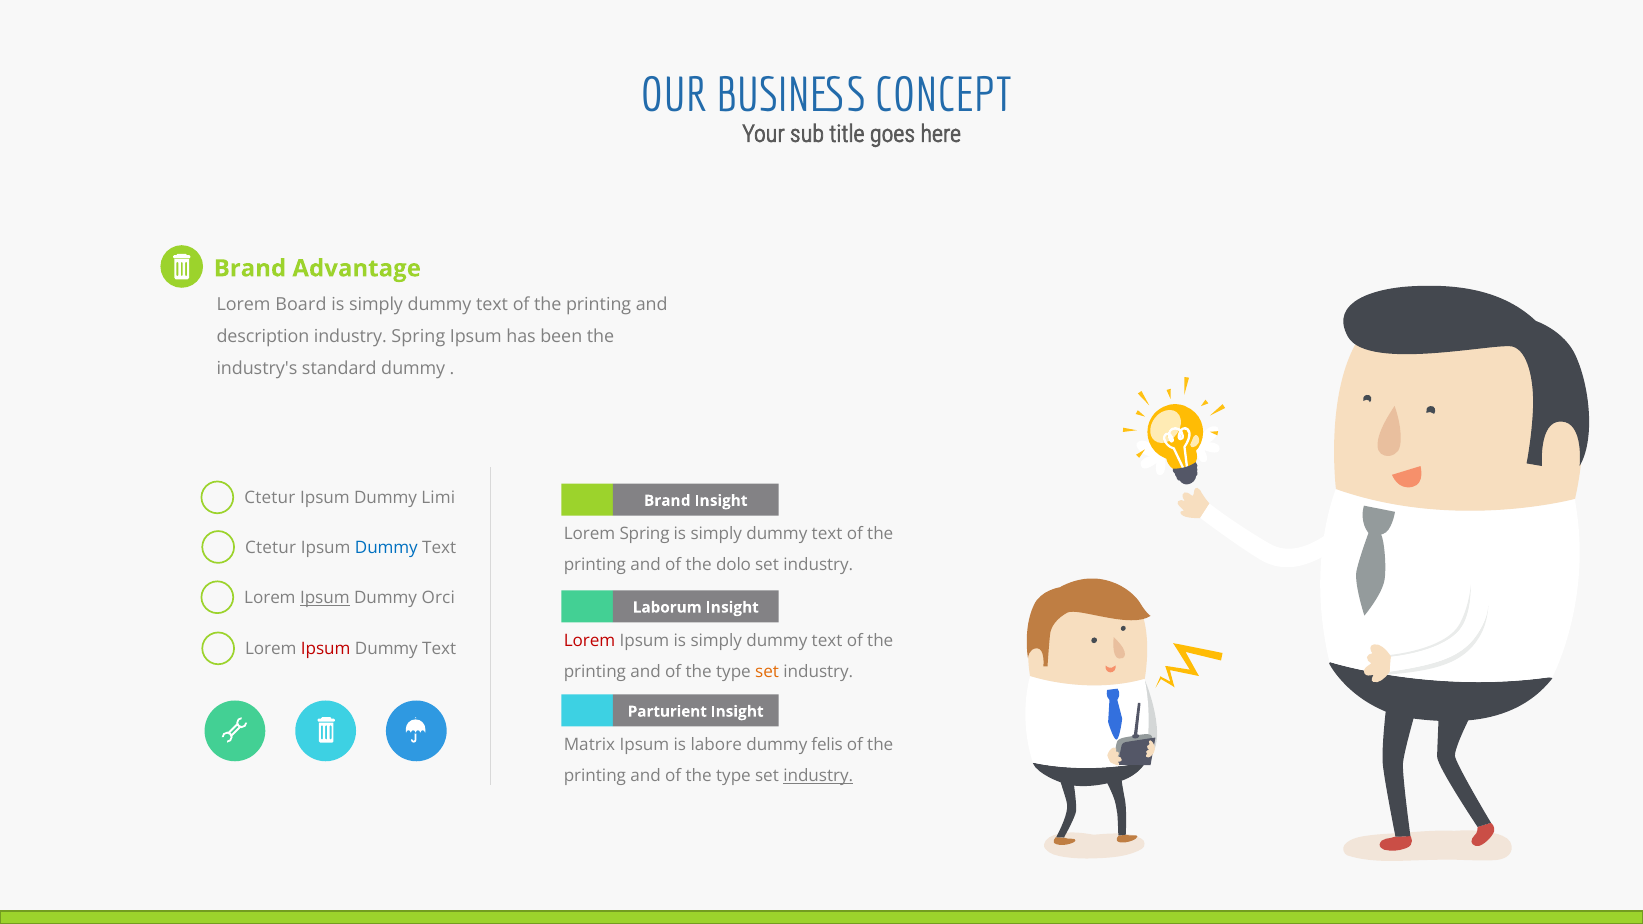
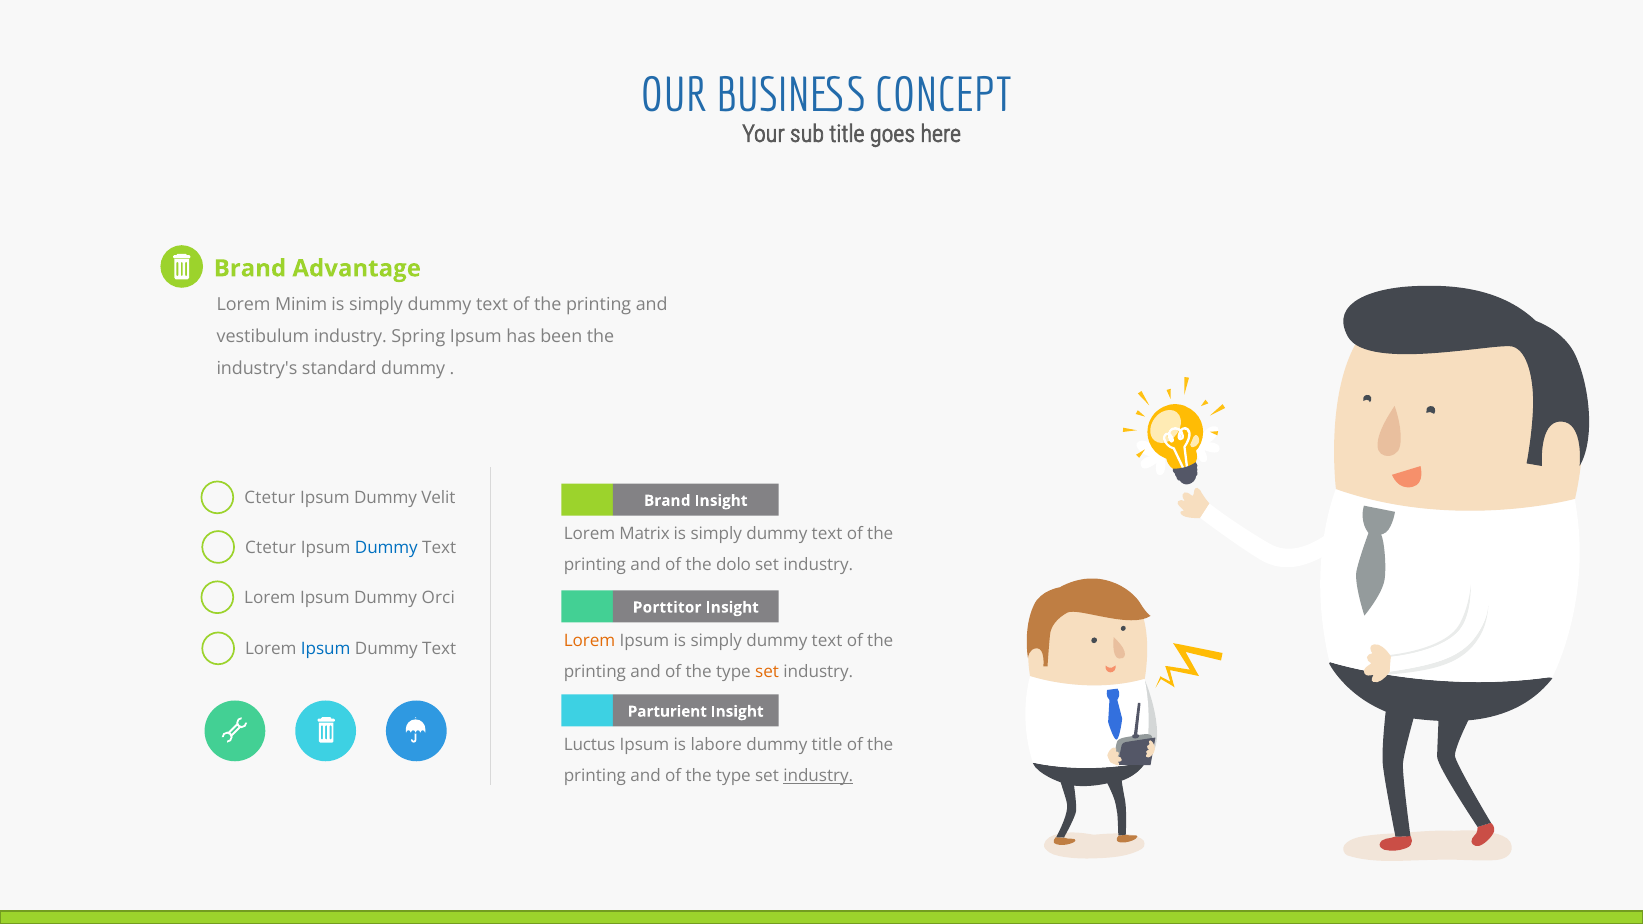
Board: Board -> Minim (301, 304)
description: description -> vestibulum (263, 337)
Limi: Limi -> Velit (438, 498)
Lorem Spring: Spring -> Matrix (645, 534)
Ipsum underline: present -> none (325, 598)
Laborum: Laborum -> Porttitor (667, 608)
Lorem colour: red -> orange (590, 641)
Ipsum colour: red -> blue (326, 649)
Matrix: Matrix -> Luctus (590, 745)
dummy felis: felis -> title (827, 745)
